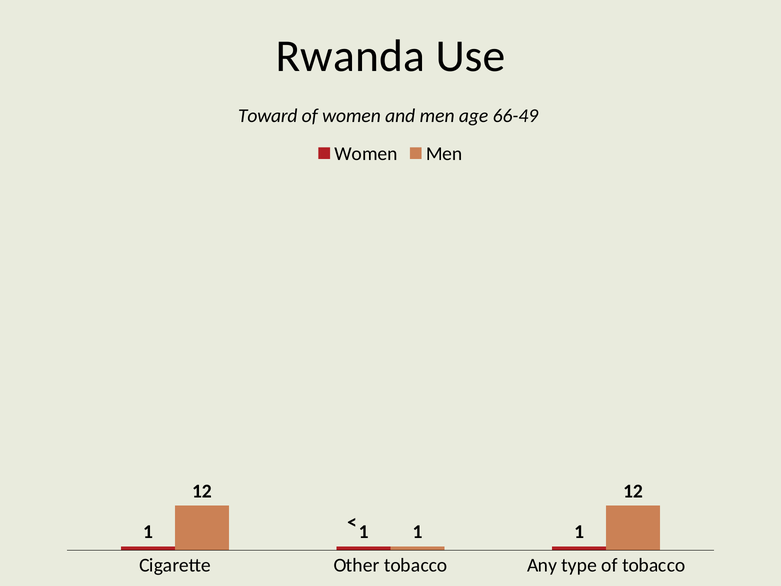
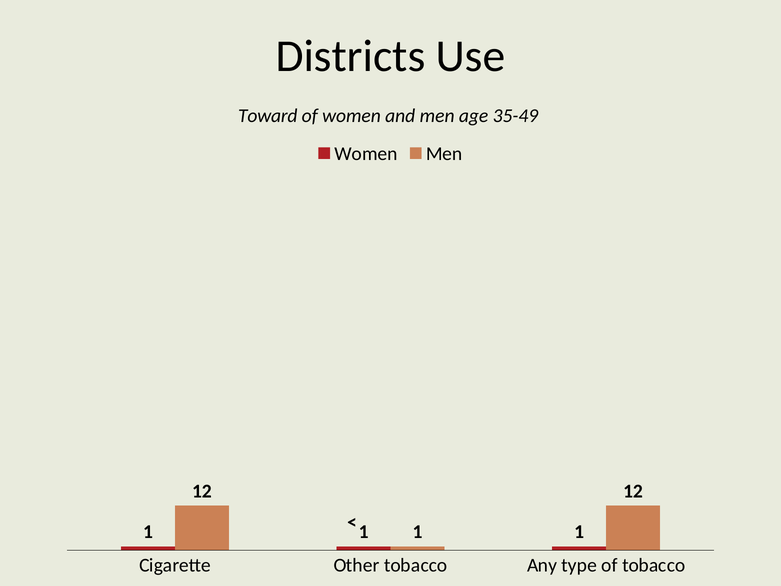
Rwanda: Rwanda -> Districts (350, 56)
66-49: 66-49 -> 35-49 (515, 116)
